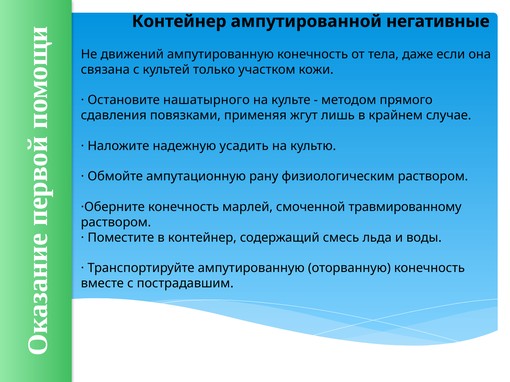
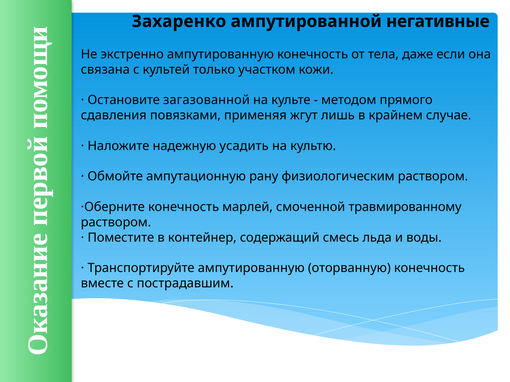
и Контейнер: Контейнер -> Захаренко (179, 21)
движений: движений -> экстренно (132, 54)
нашатырного: нашатырного -> загазованной (206, 100)
